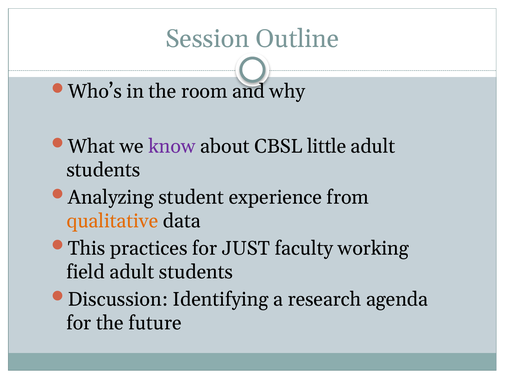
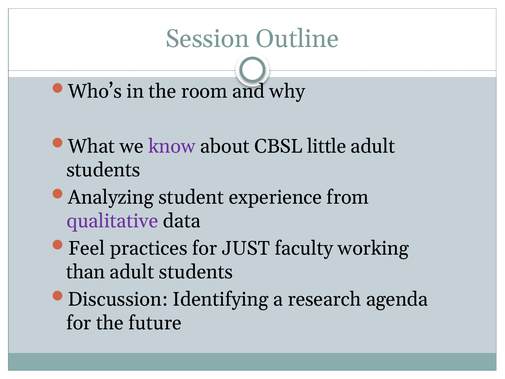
qualitative colour: orange -> purple (112, 221)
This: This -> Feel (87, 248)
field: field -> than (86, 272)
